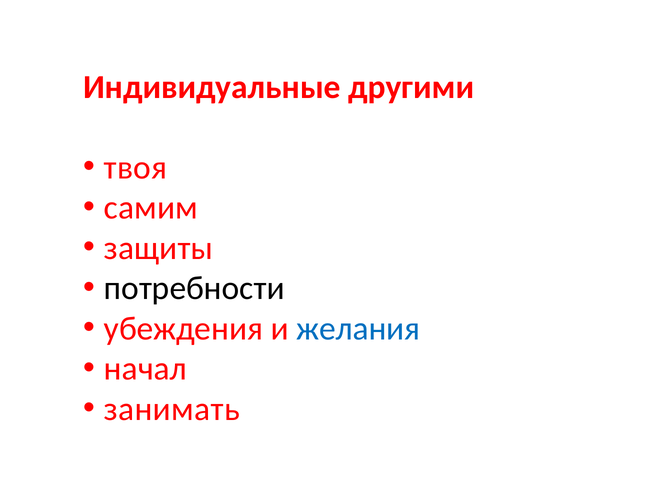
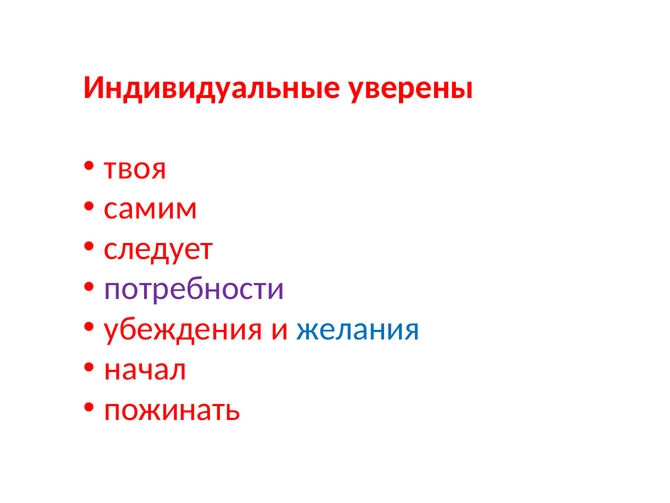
другими: другими -> уверены (411, 87)
защиты: защиты -> следует (159, 248)
потребности colour: black -> purple (194, 288)
занимать: занимать -> пожинать (172, 409)
